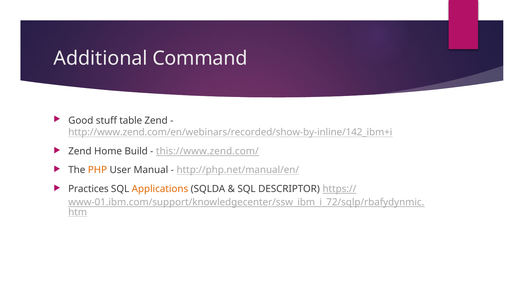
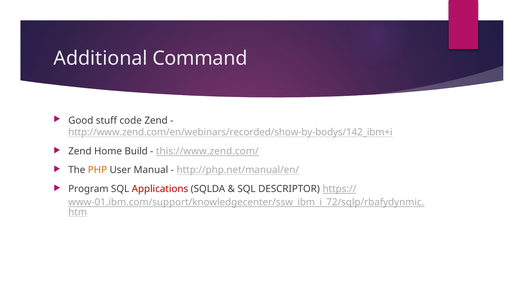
table: table -> code (131, 120)
http://www.zend.com/en/webinars/recorded/show-by-inline/142_ibm+i: http://www.zend.com/en/webinars/recorded/show-by-inline/142_ibm+i -> http://www.zend.com/en/webinars/recorded/show-by-bodys/142_ibm+i (230, 132)
Practices: Practices -> Program (88, 189)
Applications colour: orange -> red (160, 189)
